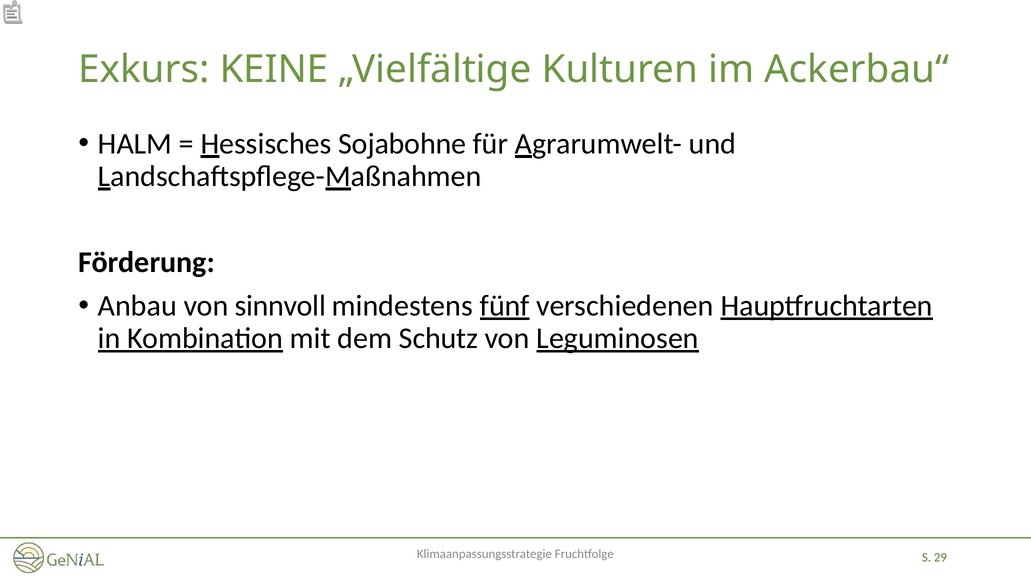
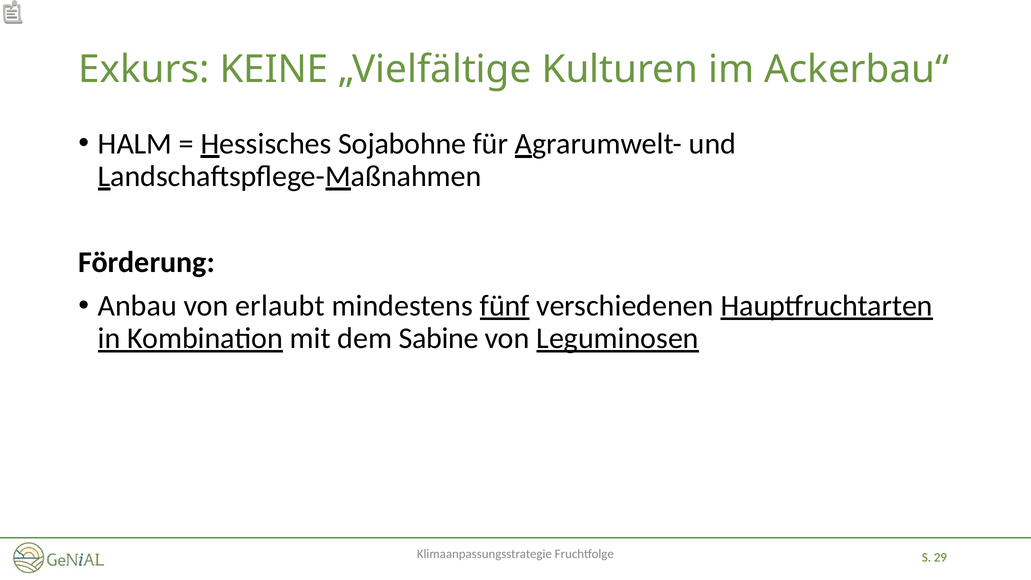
sinnvoll: sinnvoll -> erlaubt (280, 306)
Schutz: Schutz -> Sabine (439, 338)
